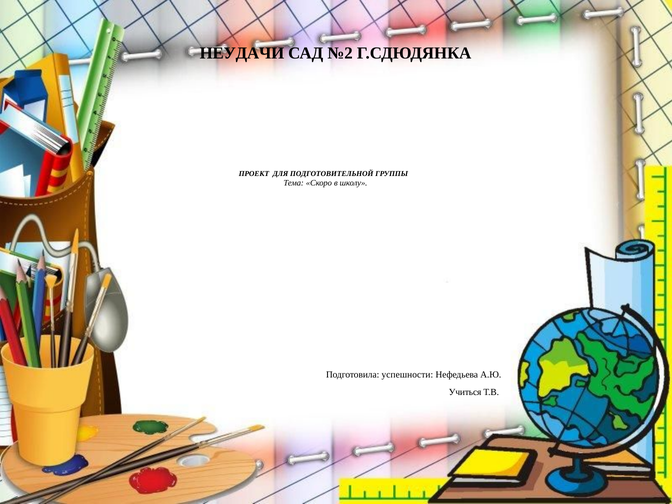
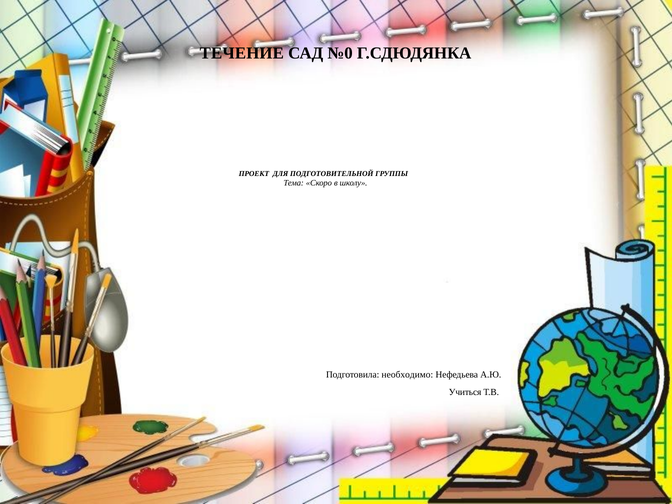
НЕУДАЧИ: НЕУДАЧИ -> ТЕЧЕНИЕ (242, 53)
№2: №2 -> №0 (340, 53)
успешности: успешности -> необходимо (407, 374)
